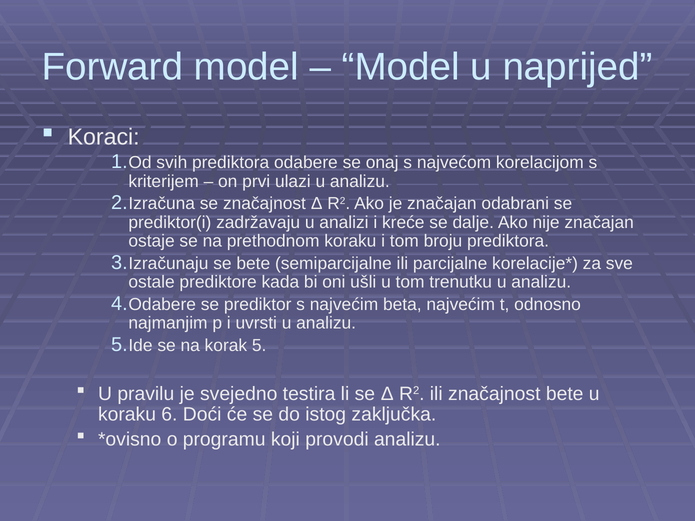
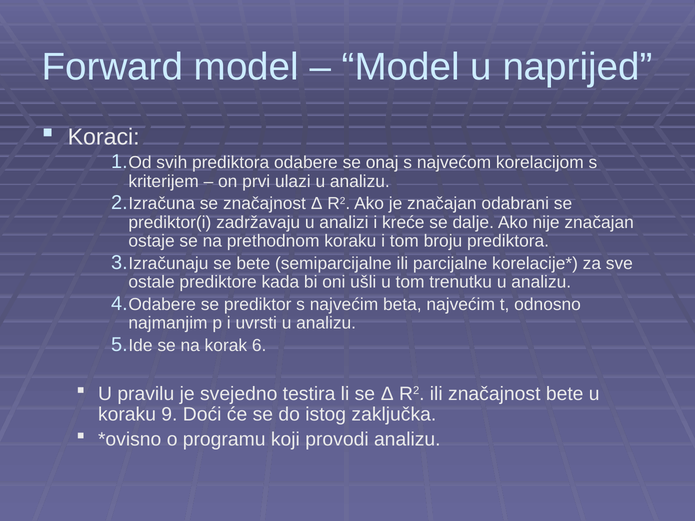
korak 5: 5 -> 6 (259, 346)
6: 6 -> 9 (169, 415)
